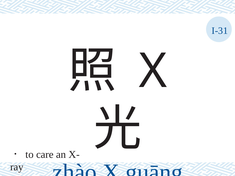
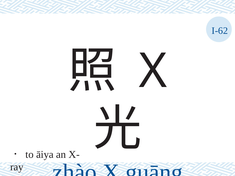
I-31: I-31 -> I-62 (220, 31)
care: care -> āiya (45, 155)
